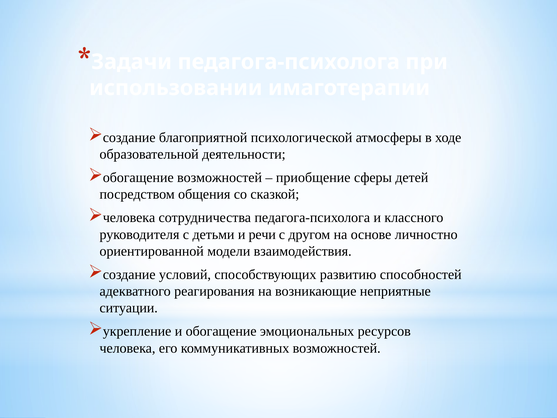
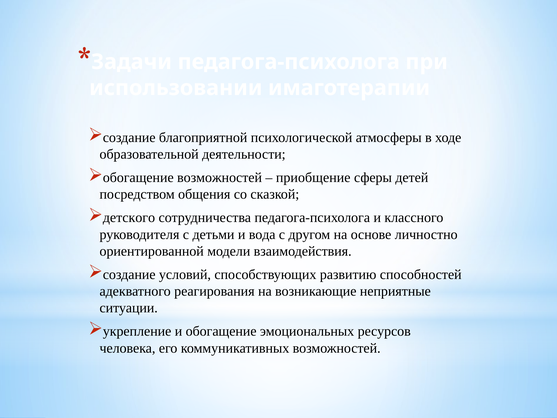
человека: человека -> детского (129, 218)
речи: речи -> вода (262, 234)
